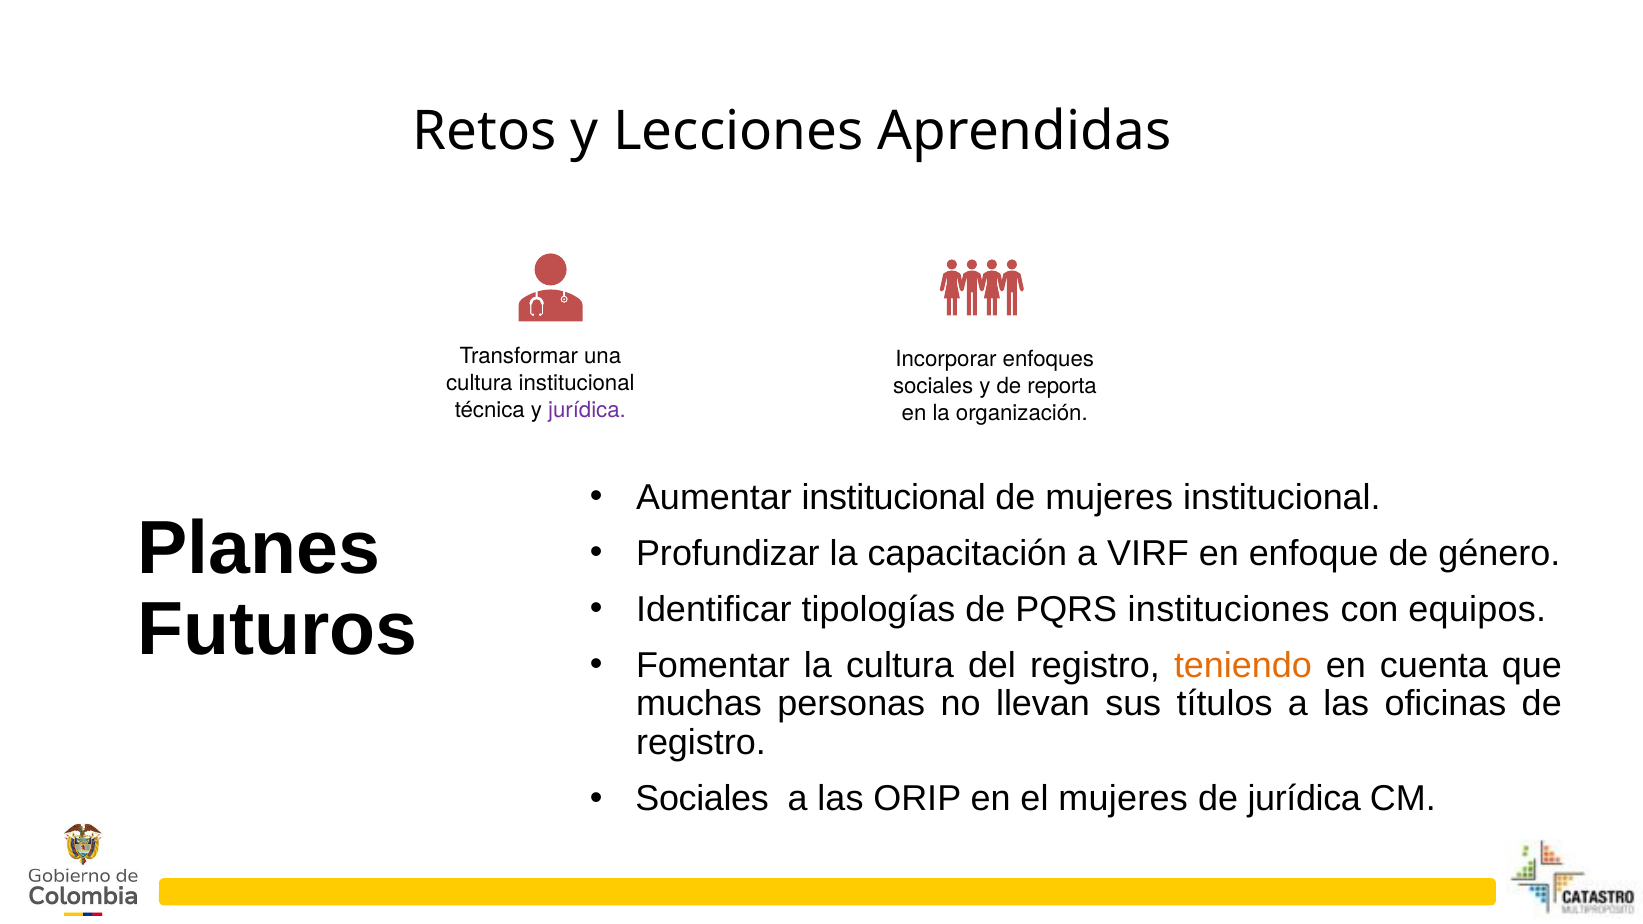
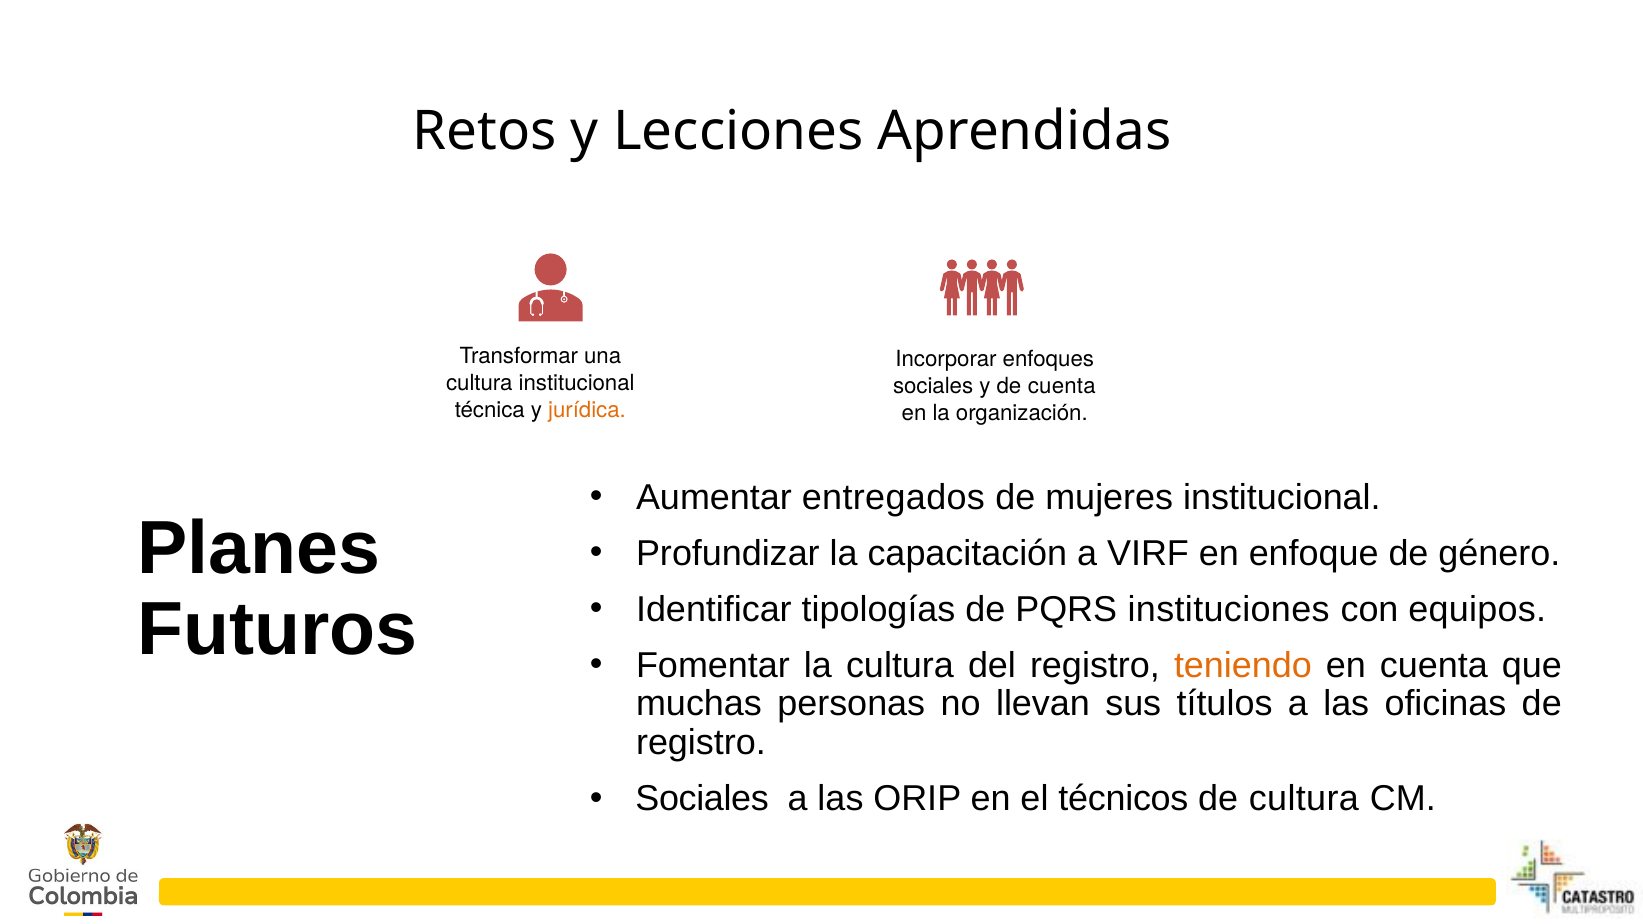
de reporta: reporta -> cuenta (1062, 386)
jurídica colour: purple -> orange (587, 410)
Aumentar institucional: institucional -> entregados (893, 498)
el mujeres: mujeres -> técnicos (1123, 799)
de jurídica: jurídica -> cultura (1304, 799)
